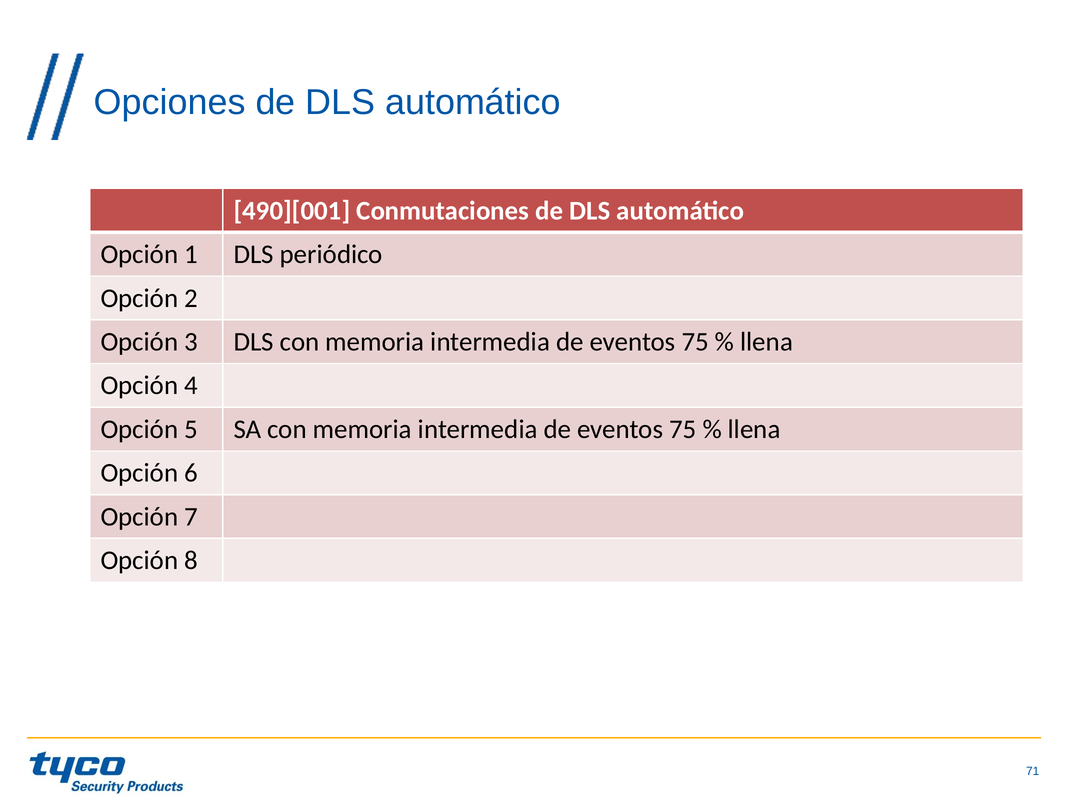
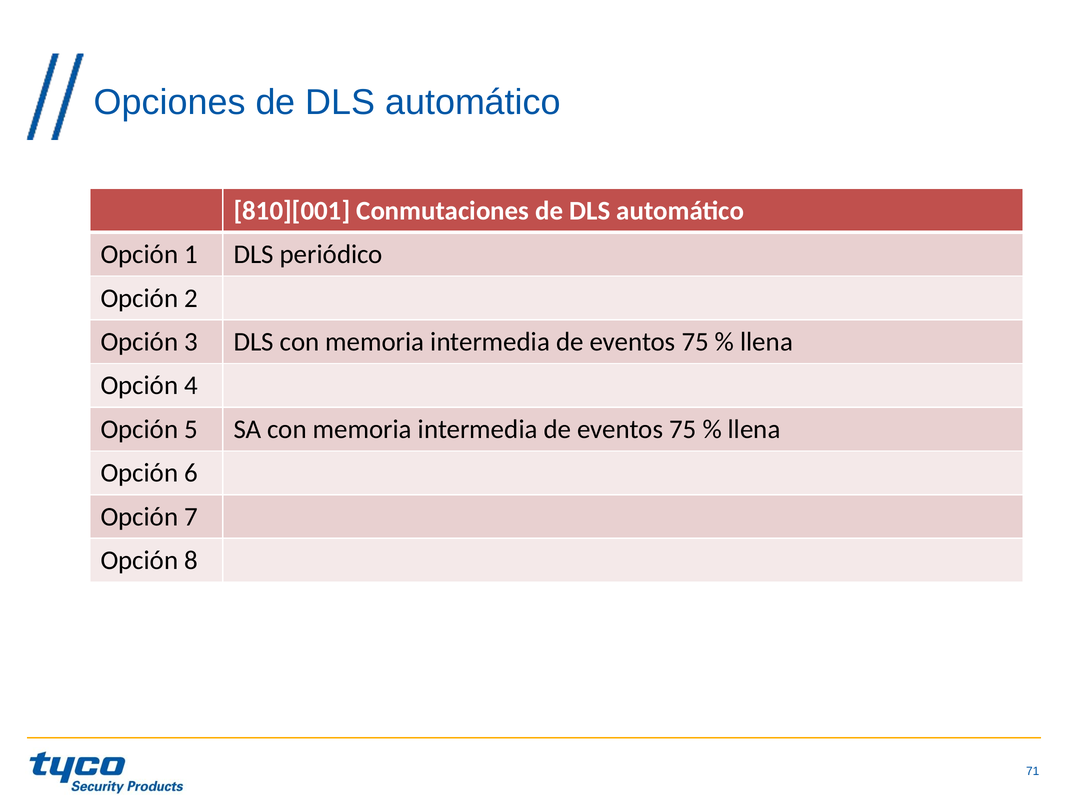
490][001: 490][001 -> 810][001 (292, 211)
